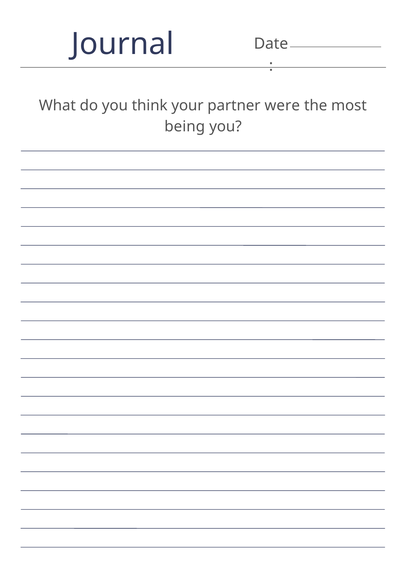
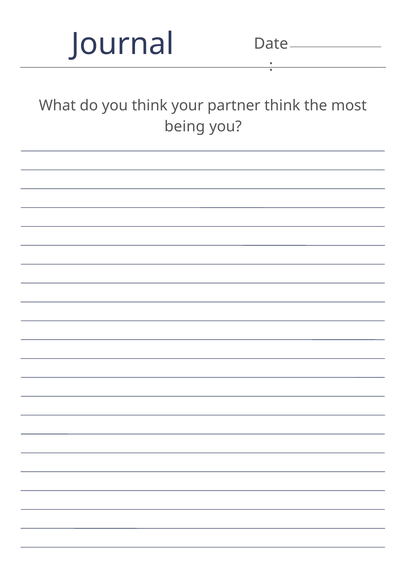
partner were: were -> think (282, 105)
